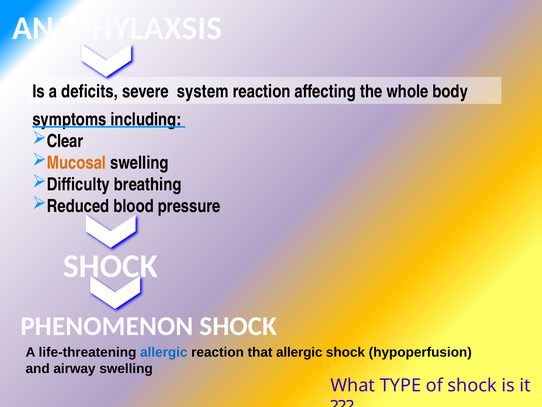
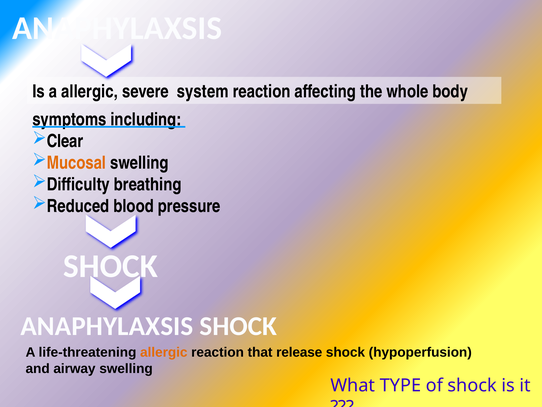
a deficits: deficits -> allergic (90, 92)
PHENOMENON: PHENOMENON -> ANAPHYLAXSIS (107, 326)
allergic colour: blue -> orange (164, 352)
that allergic: allergic -> release (299, 352)
